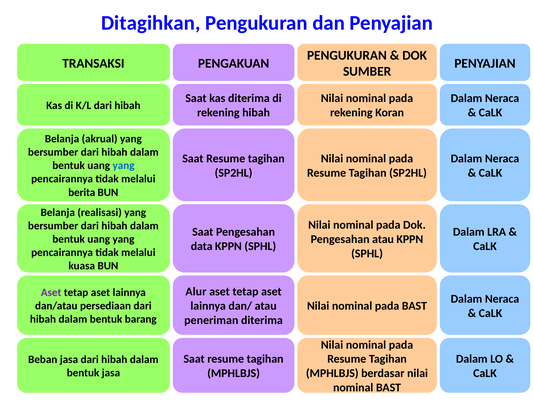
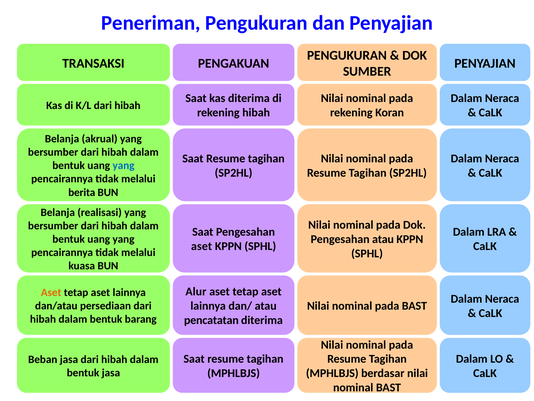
Ditagihkan: Ditagihkan -> Peneriman (151, 23)
data: data -> aset (202, 246)
Aset colour: purple -> orange (51, 292)
peneriman: peneriman -> pencatatan (211, 320)
